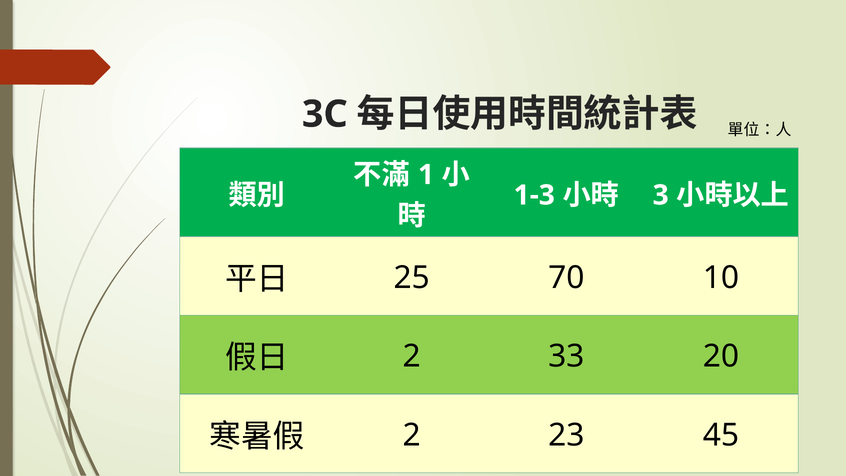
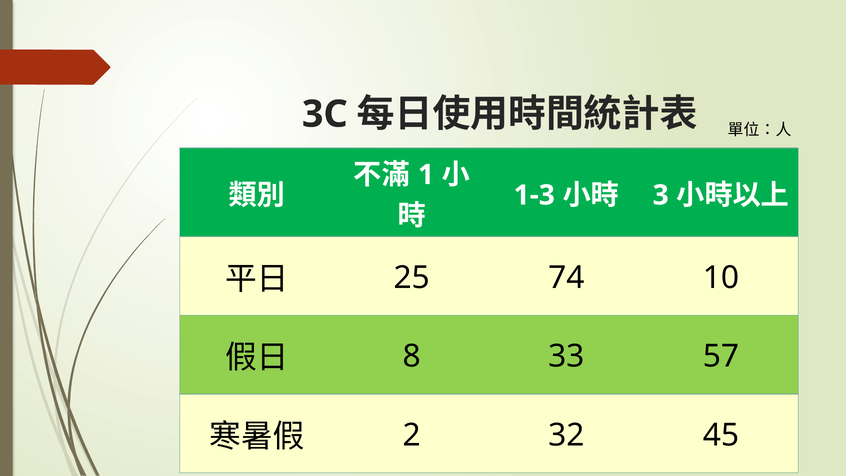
70: 70 -> 74 (566, 278)
2: 2 -> 8 (412, 356)
20: 20 -> 57 (721, 356)
23: 23 -> 32 (566, 435)
